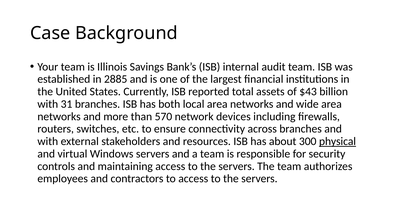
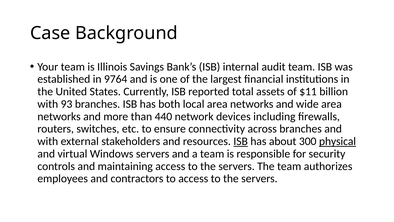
2885: 2885 -> 9764 (116, 79)
$43: $43 -> $11 (308, 91)
31: 31 -> 93 (67, 104)
570: 570 -> 440 (163, 116)
ISB underline: none -> present (241, 141)
